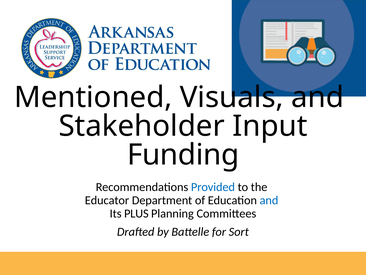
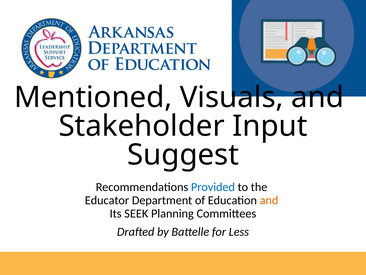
Funding: Funding -> Suggest (183, 155)
and colour: blue -> orange (269, 200)
PLUS: PLUS -> SEEK (136, 213)
Sort: Sort -> Less (239, 231)
